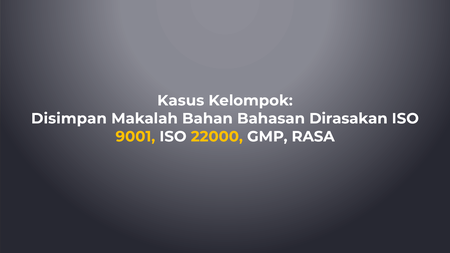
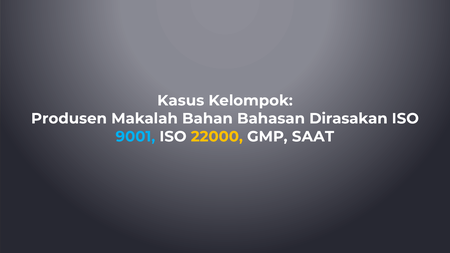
Disimpan: Disimpan -> Produsen (69, 119)
9001 colour: yellow -> light blue (135, 137)
RASA: RASA -> SAAT (313, 137)
